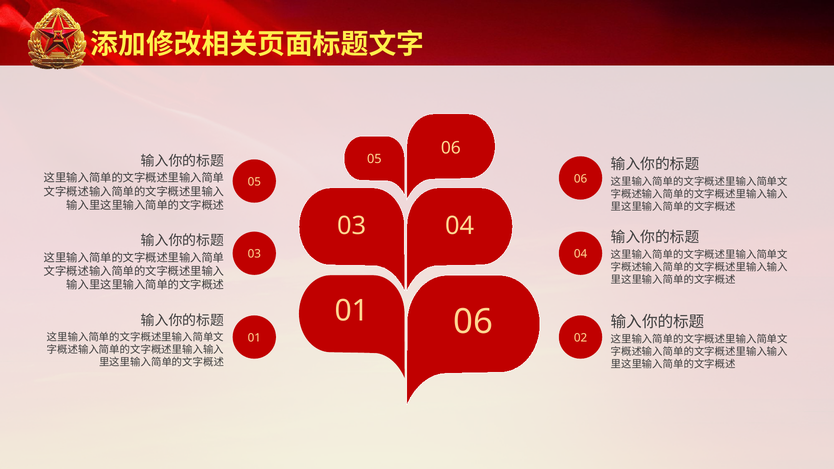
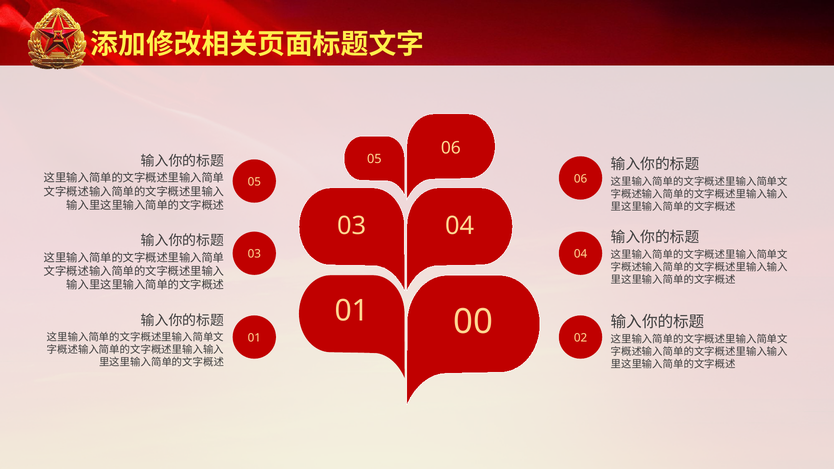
01 06: 06 -> 00 (473, 322)
